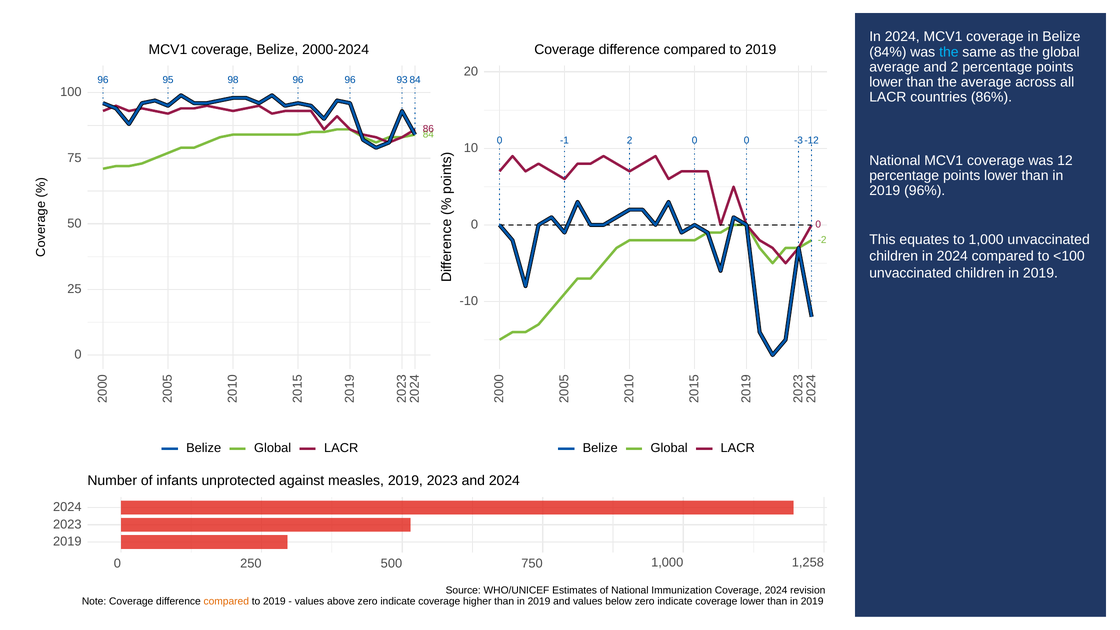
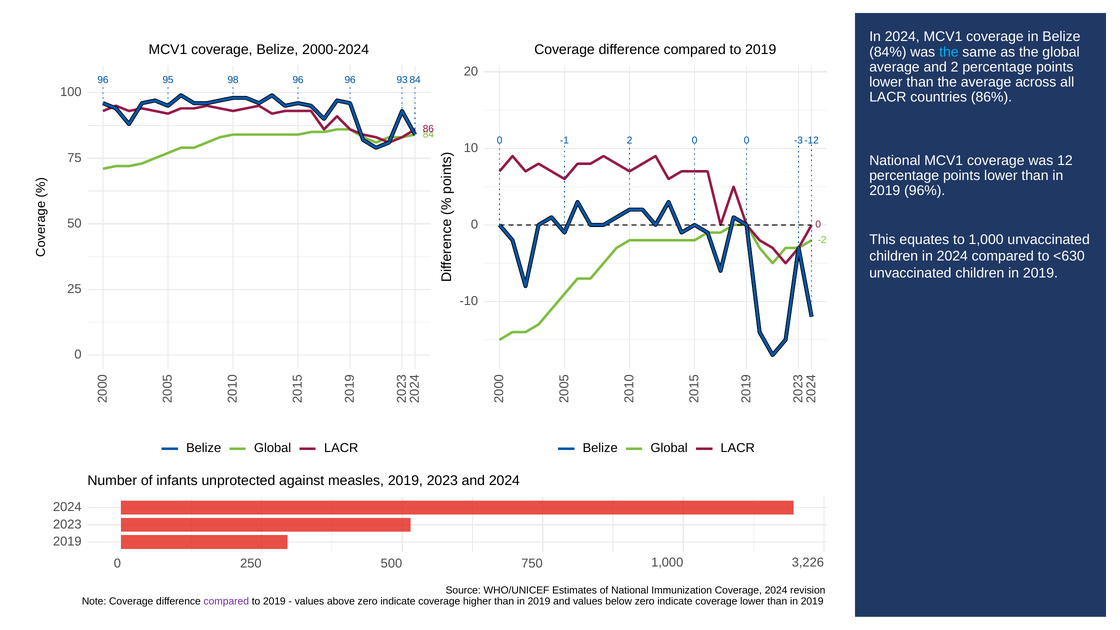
<100: <100 -> <630 (1069, 256)
1,258: 1,258 -> 3,226 (808, 563)
compared colour: orange -> purple (226, 602)
